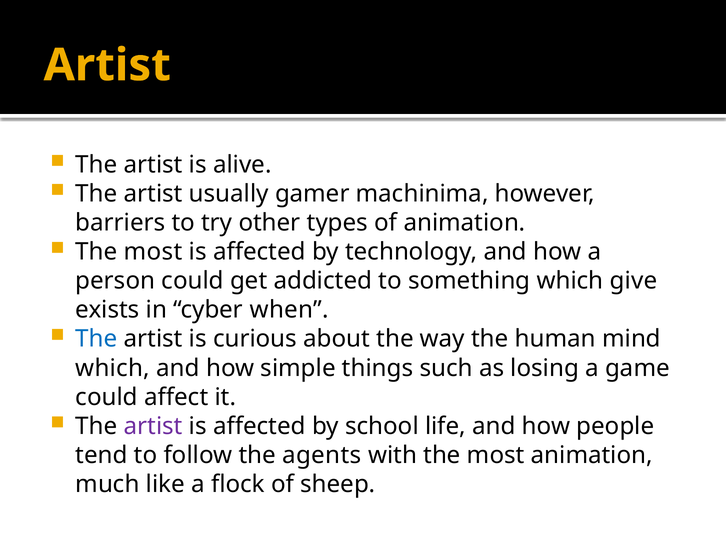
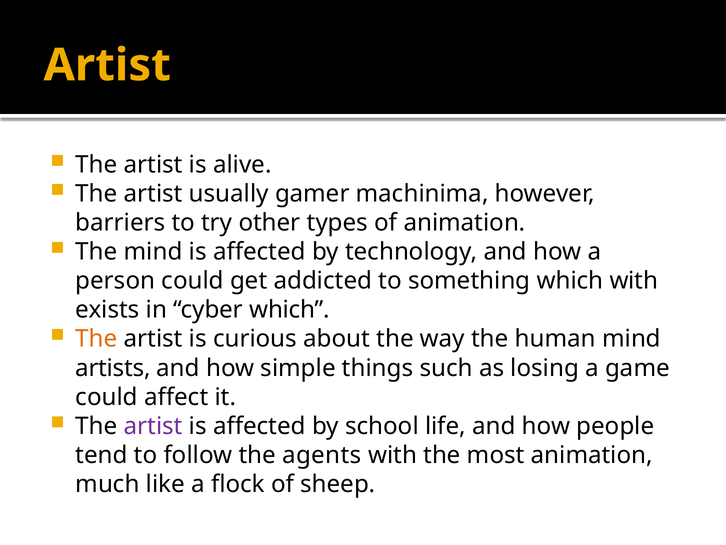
most: most -> mind (153, 252)
which give: give -> with (634, 281)
cyber when: when -> which (290, 310)
The colour: blue -> orange (96, 339)
which: which -> artists (113, 368)
